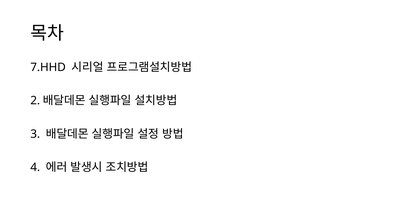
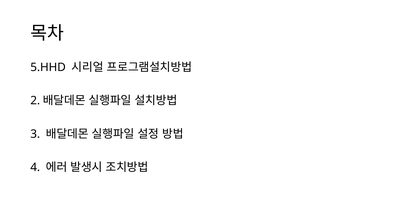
7.HHD: 7.HHD -> 5.HHD (48, 67)
